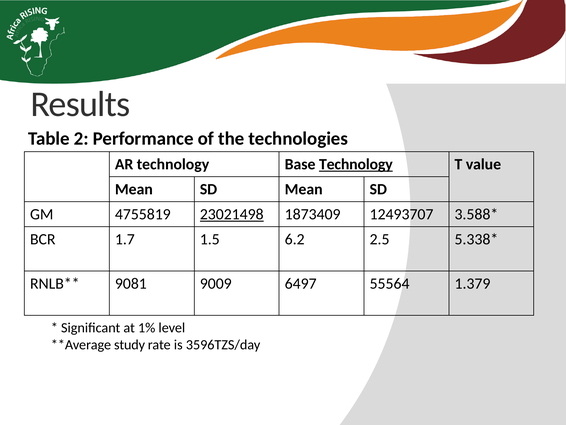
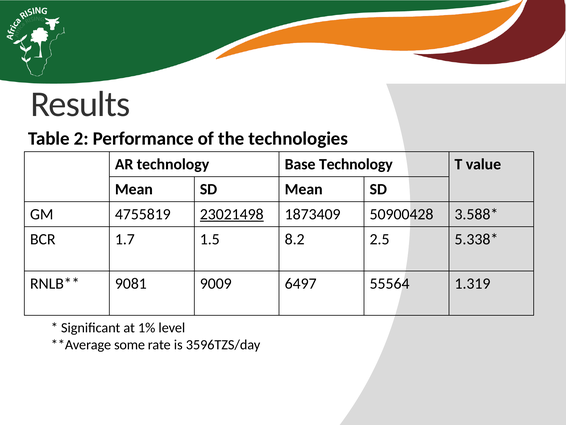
Technology underline: present -> none (356, 164)
12493707: 12493707 -> 50900428 (402, 214)
6.2: 6.2 -> 8.2 (295, 239)
1.379: 1.379 -> 1.319 (472, 283)
study: study -> some (130, 345)
